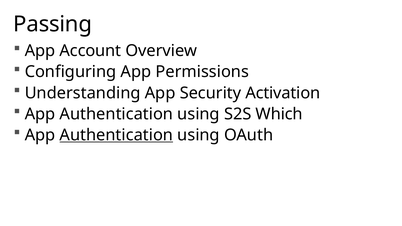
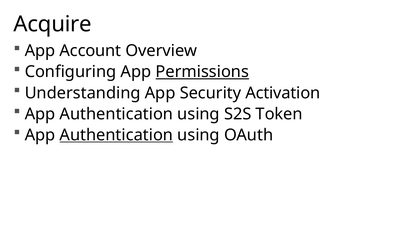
Passing: Passing -> Acquire (53, 24)
Permissions underline: none -> present (202, 72)
Which: Which -> Token (279, 114)
